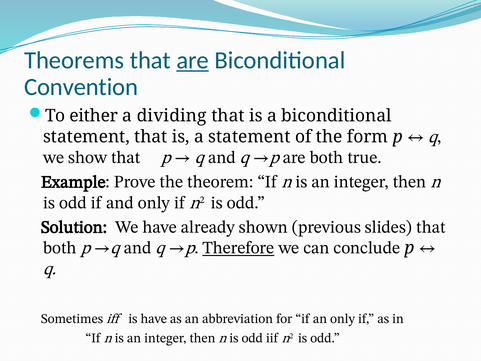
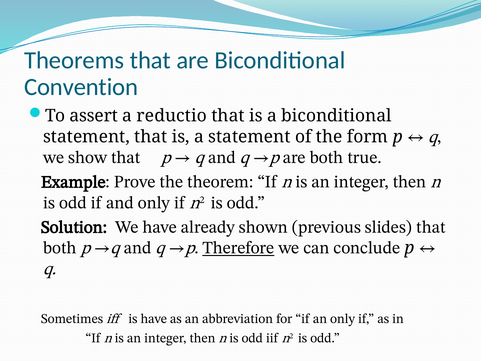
are underline: present -> none (193, 60)
either: either -> assert (94, 116)
dividing: dividing -> reductio (172, 116)
